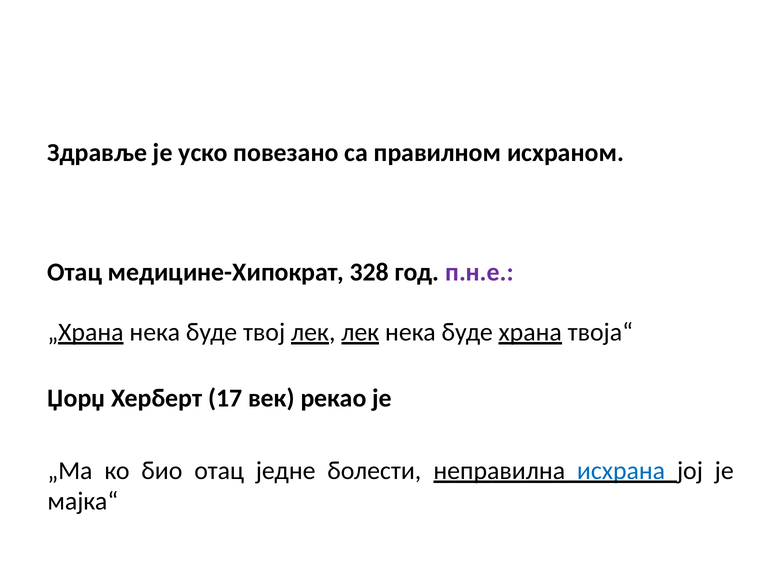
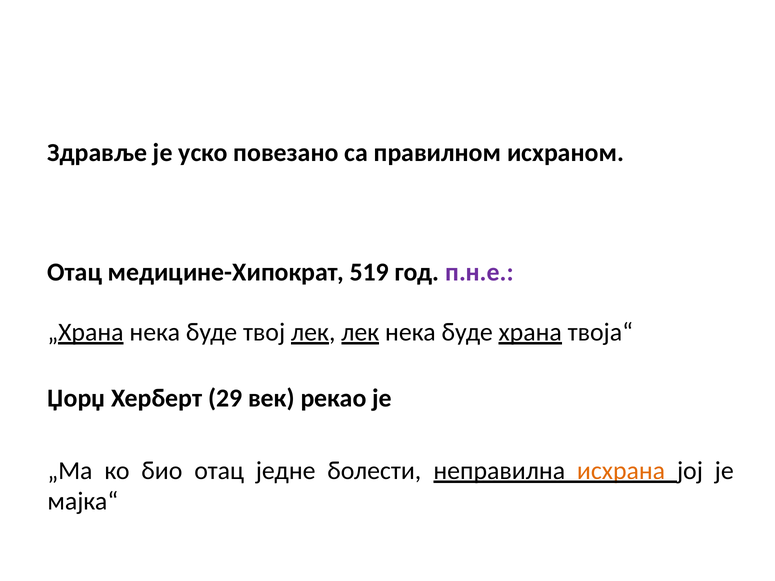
328: 328 -> 519 (369, 273)
17: 17 -> 29 (225, 398)
исхрана colour: blue -> orange (621, 471)
